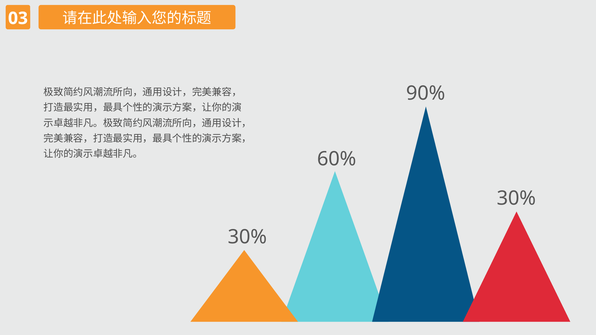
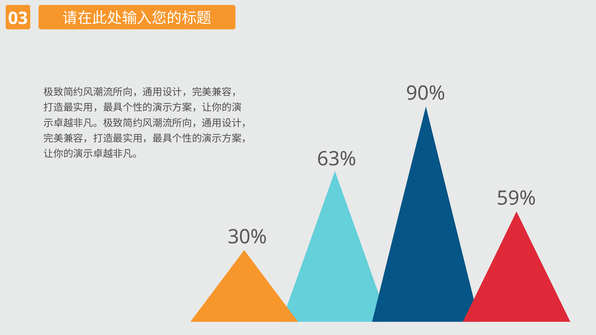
60%: 60% -> 63% (337, 159)
30%: 30% -> 59% (517, 199)
